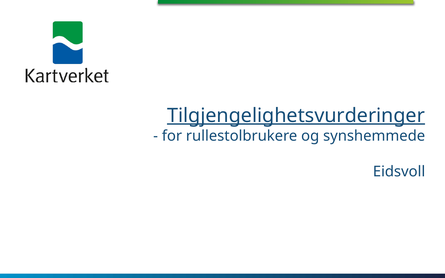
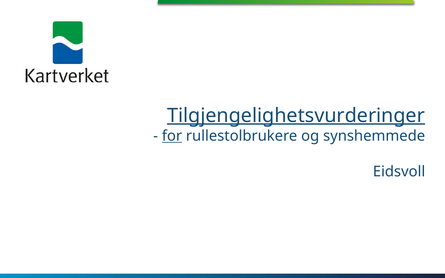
for underline: none -> present (172, 136)
